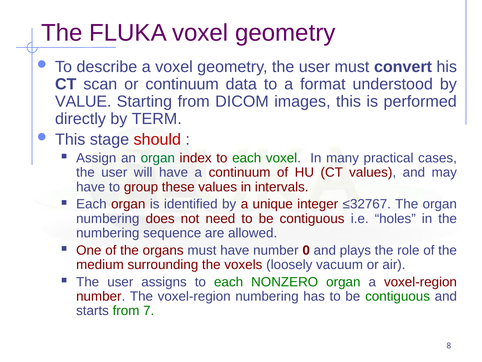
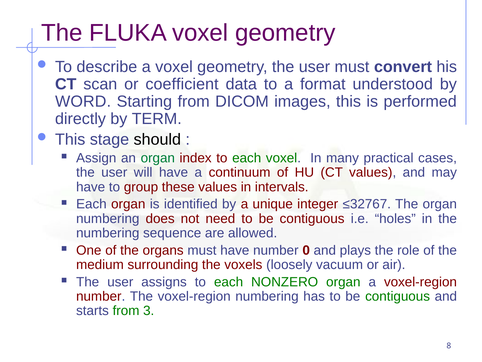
or continuum: continuum -> coefficient (182, 84)
VALUE: VALUE -> WORD (83, 101)
should colour: red -> black (157, 139)
7: 7 -> 3 (149, 310)
